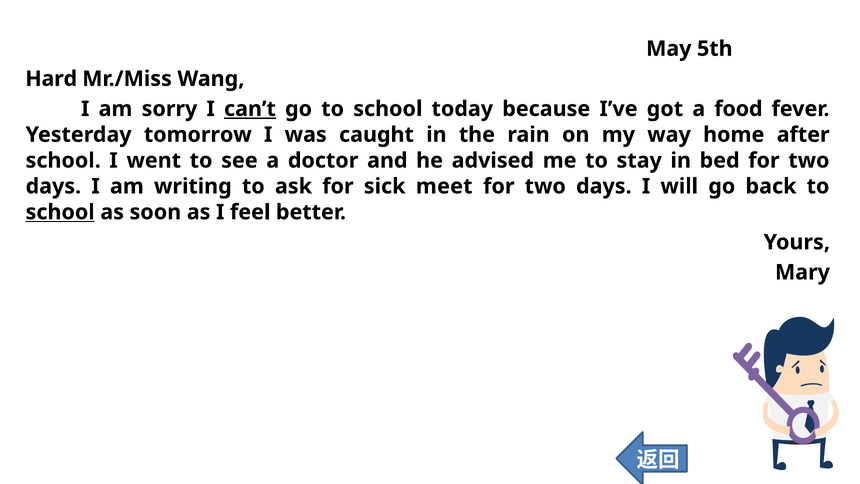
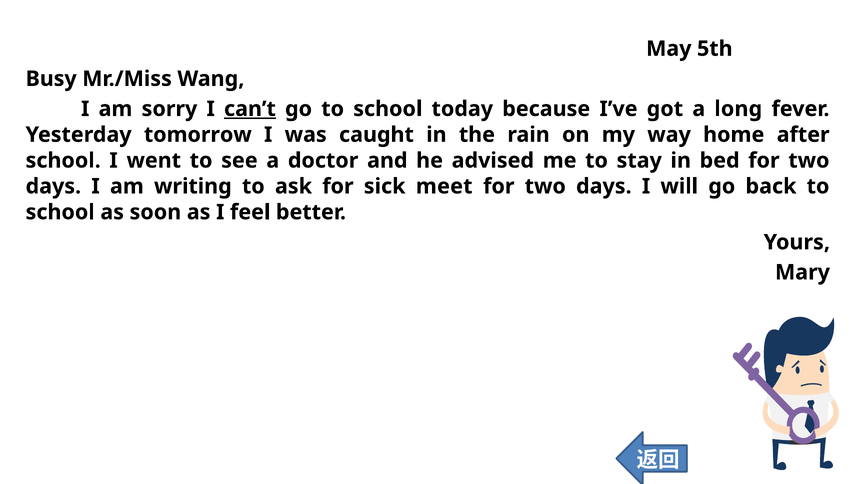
Hard: Hard -> Busy (51, 79)
food: food -> long (738, 109)
school underline: present -> none (60, 212)
